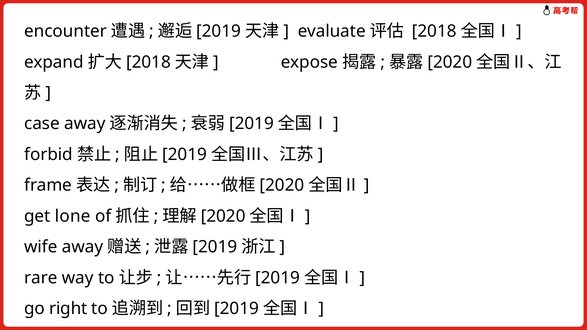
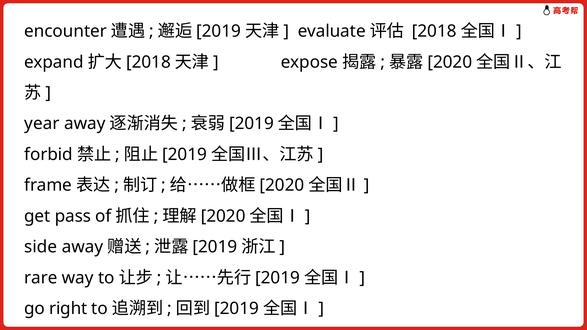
case: case -> year (42, 124)
lone: lone -> pass (73, 216)
wife: wife -> side (41, 247)
